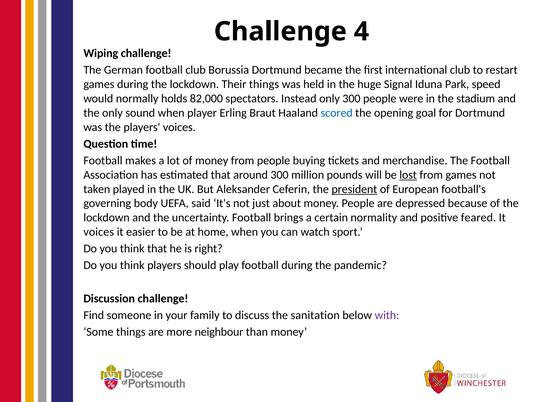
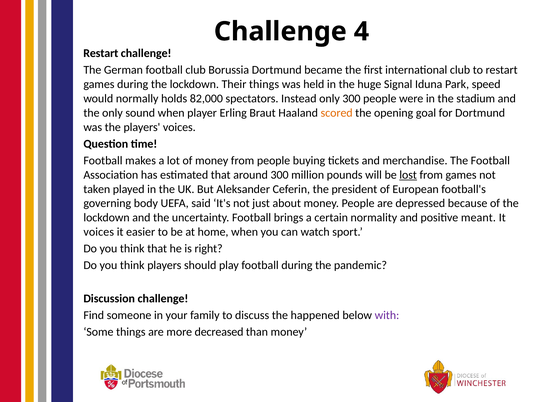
Wiping: Wiping -> Restart (101, 53)
scored colour: blue -> orange (337, 113)
president underline: present -> none (354, 189)
feared: feared -> meant (478, 218)
sanitation: sanitation -> happened (315, 315)
neighbour: neighbour -> decreased (219, 332)
